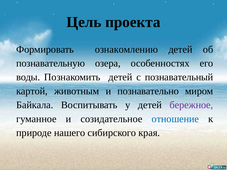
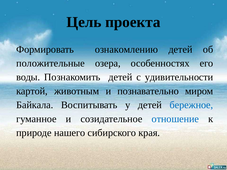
познавательную: познавательную -> положительные (51, 63)
познавательный: познавательный -> удивительности (179, 77)
бережное colour: purple -> blue (191, 105)
